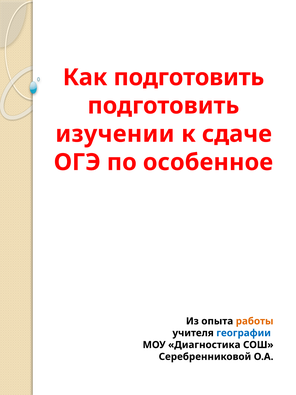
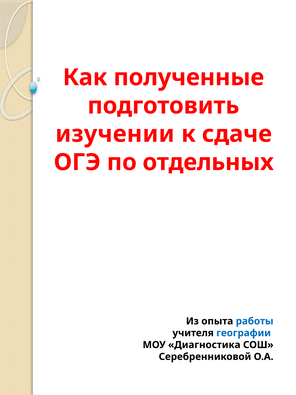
Как подготовить: подготовить -> полученные (189, 77)
особенное: особенное -> отдельных (208, 162)
работы colour: orange -> blue (255, 321)
